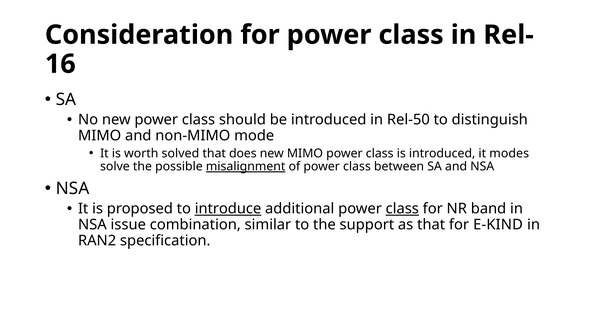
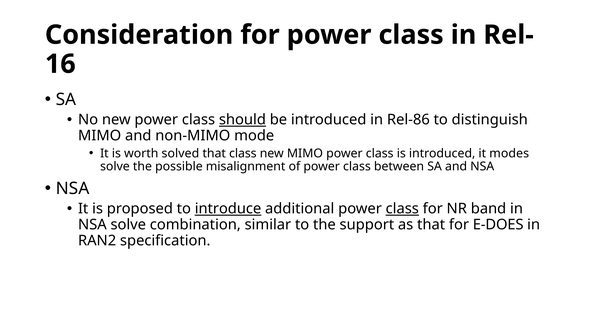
should underline: none -> present (242, 120)
Rel-50: Rel-50 -> Rel-86 (408, 120)
that does: does -> class (243, 153)
misalignment underline: present -> none (246, 167)
NSA issue: issue -> solve (128, 225)
E-KIND: E-KIND -> E-DOES (498, 225)
